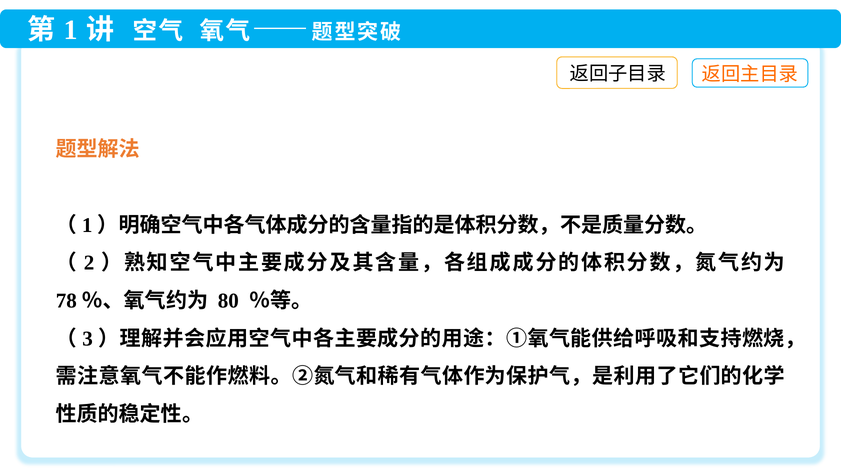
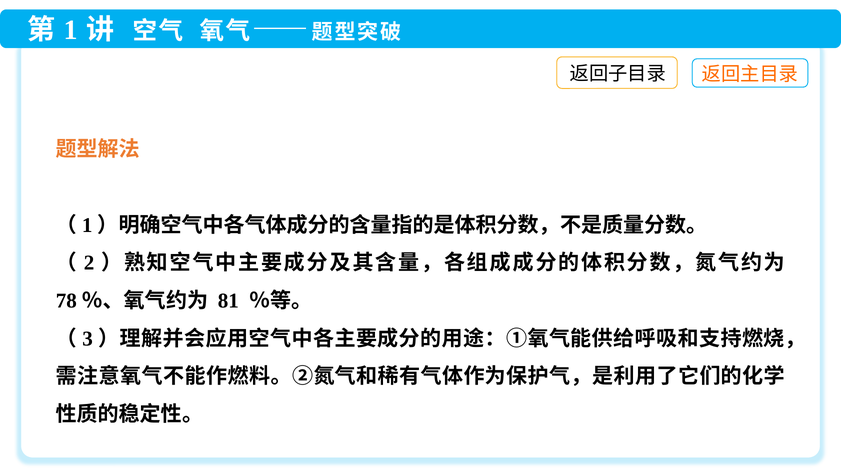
80: 80 -> 81 (228, 301)
